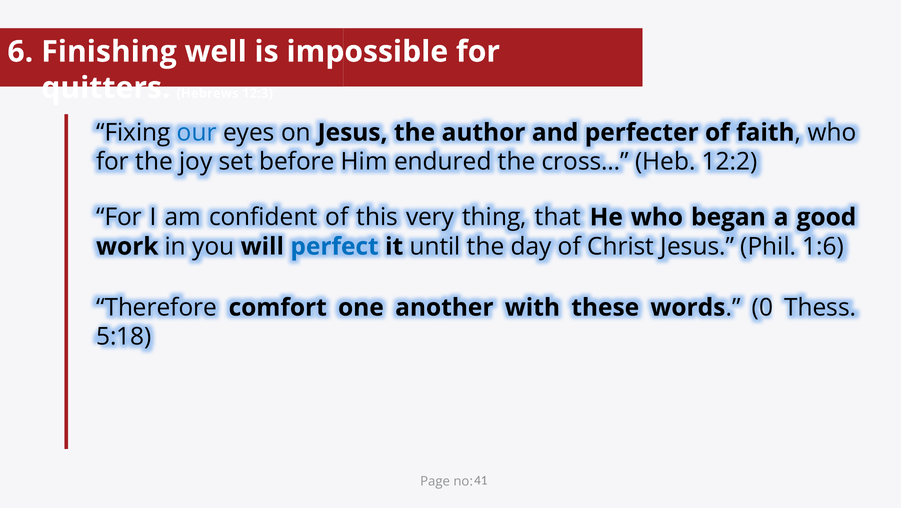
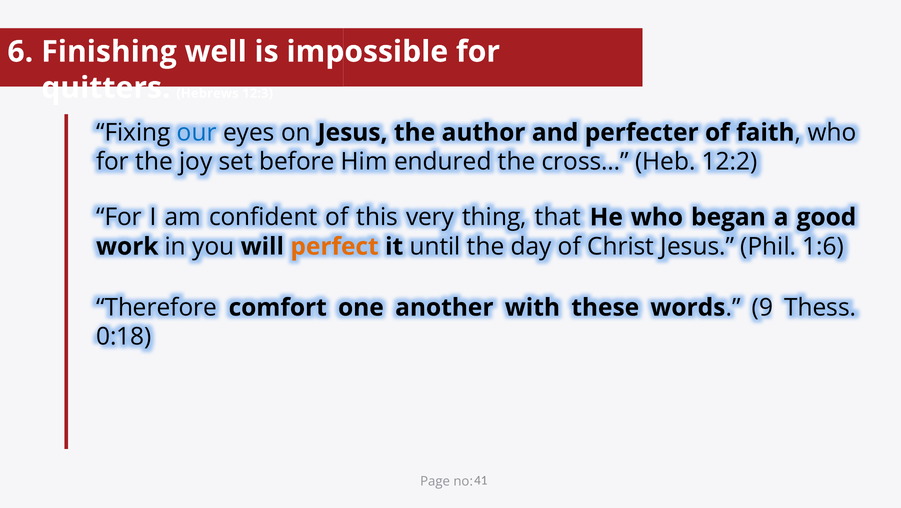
perfect colour: blue -> orange (335, 247)
0: 0 -> 9 (762, 308)
5:18: 5:18 -> 0:18 (124, 337)
